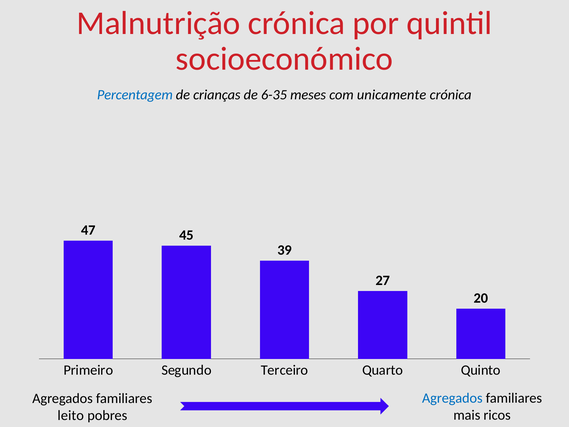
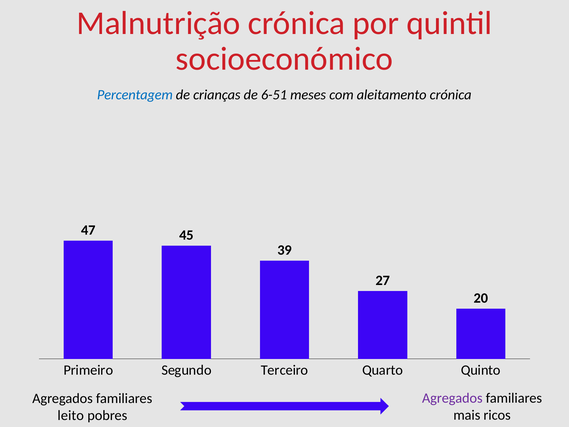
6-35: 6-35 -> 6-51 (274, 95)
unicamente: unicamente -> aleitamento (392, 95)
Agregados colour: blue -> purple (452, 398)
